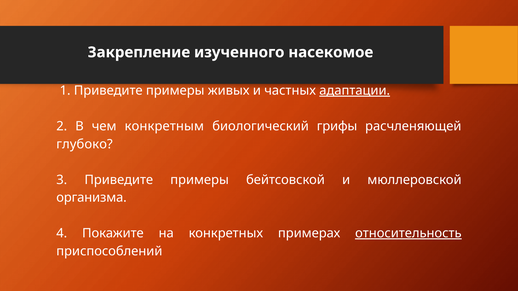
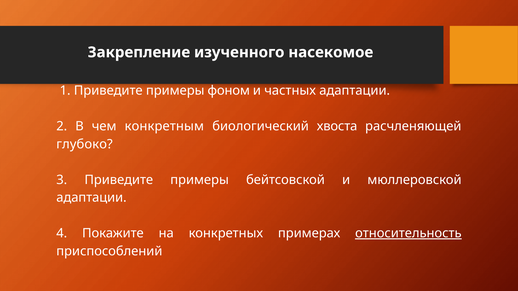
живых: живых -> фоном (229, 91)
адаптации underline: present -> none (355, 91)
грифы: грифы -> хвоста (337, 126)
организма: организма -> адаптации (91, 198)
